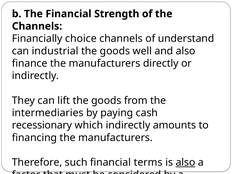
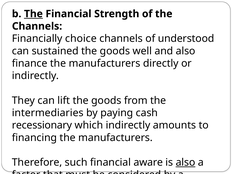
The underline: none -> present (33, 14)
understand: understand -> understood (186, 39)
industrial: industrial -> sustained (55, 51)
terms: terms -> aware (148, 162)
